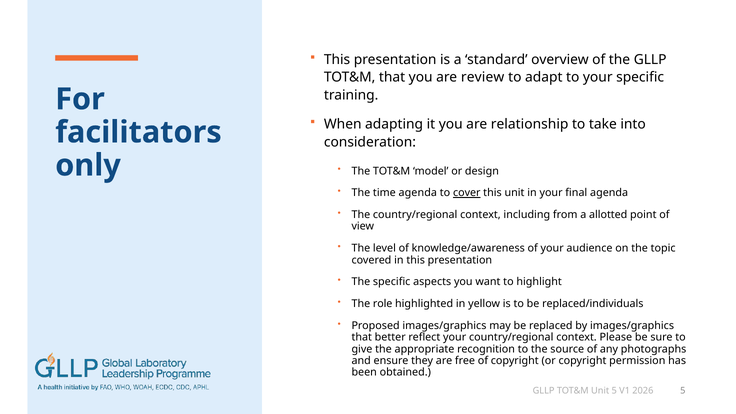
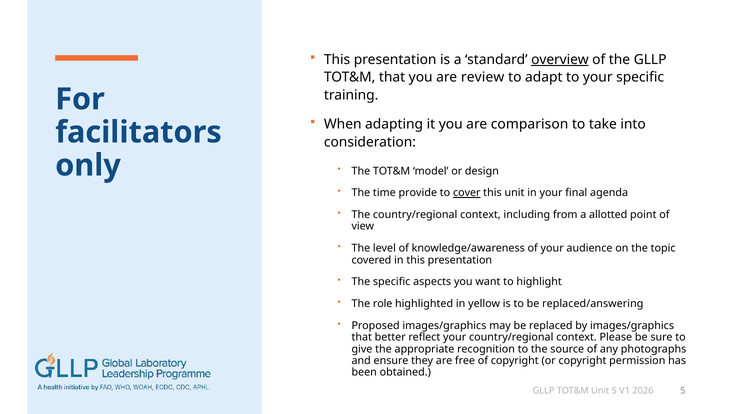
overview underline: none -> present (560, 60)
relationship: relationship -> comparison (530, 124)
time agenda: agenda -> provide (418, 193)
replaced/individuals: replaced/individuals -> replaced/answering (593, 304)
